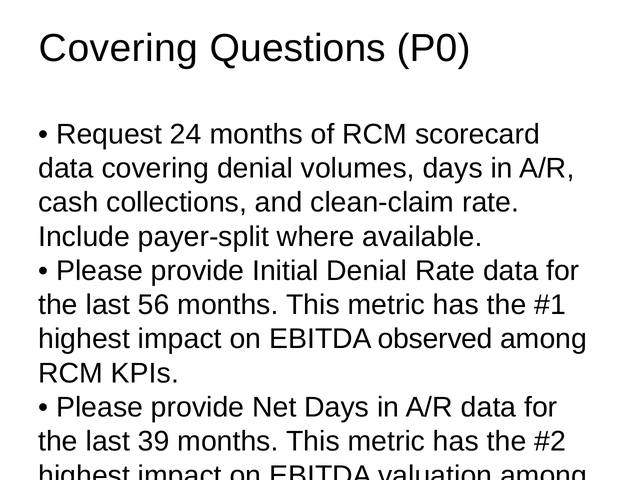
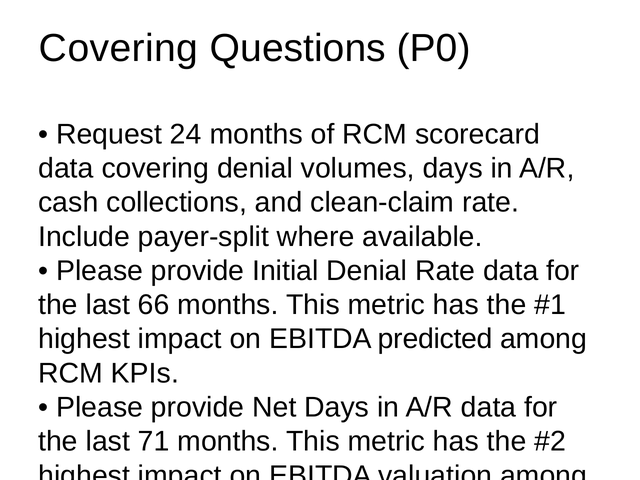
56: 56 -> 66 (154, 305)
observed: observed -> predicted (435, 339)
39: 39 -> 71 (154, 441)
